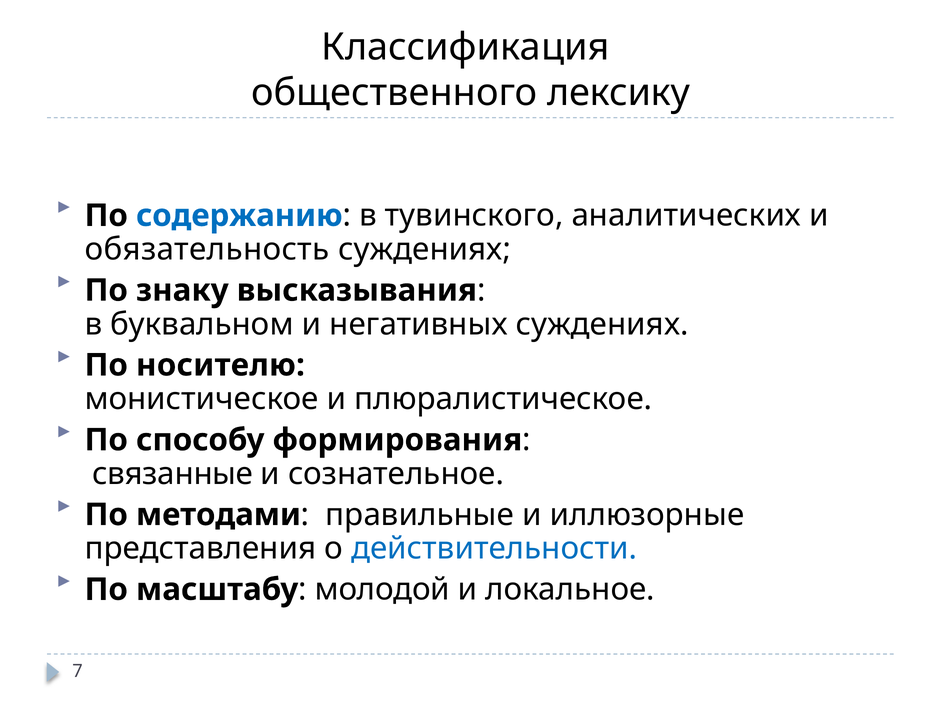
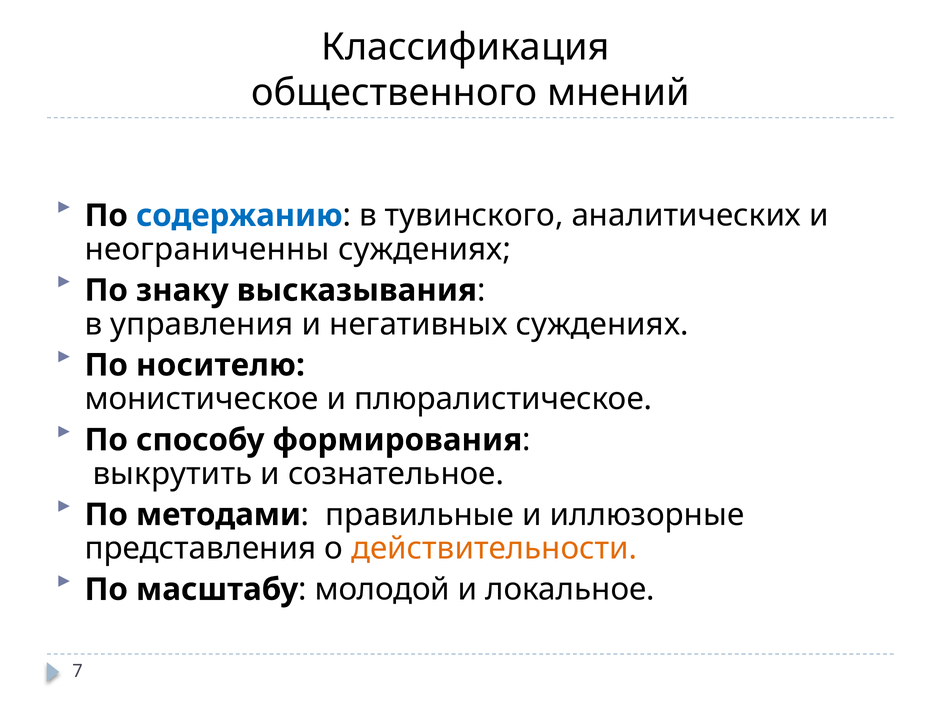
лексику: лексику -> мнений (619, 93)
обязательность: обязательность -> неограниченны (207, 249)
буквальном: буквальном -> управления (202, 324)
связанные: связанные -> выкрутить (172, 474)
действительности colour: blue -> orange (494, 548)
